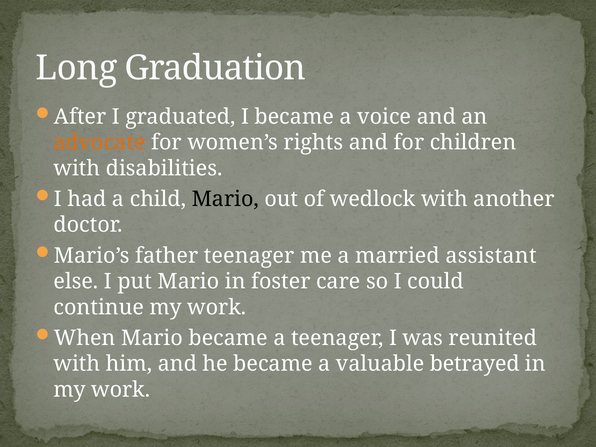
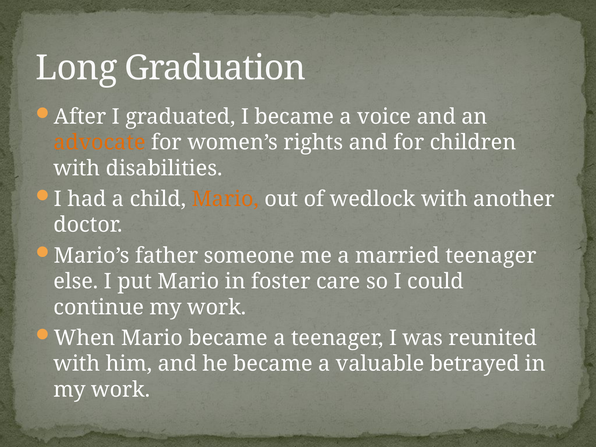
Mario colour: black -> orange (225, 199)
father teenager: teenager -> someone (249, 256)
married assistant: assistant -> teenager (491, 256)
